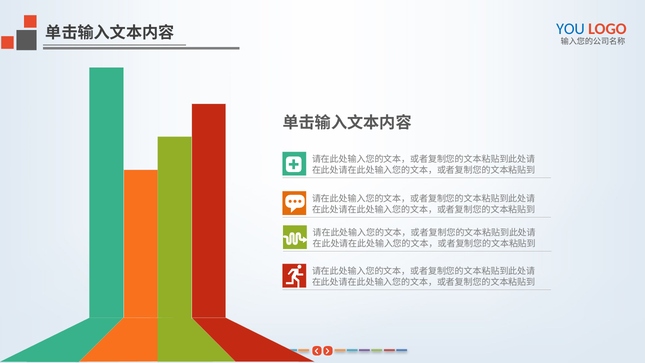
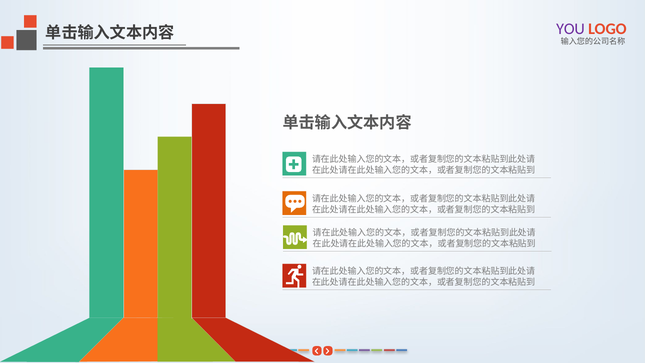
YOU colour: blue -> purple (570, 29)
